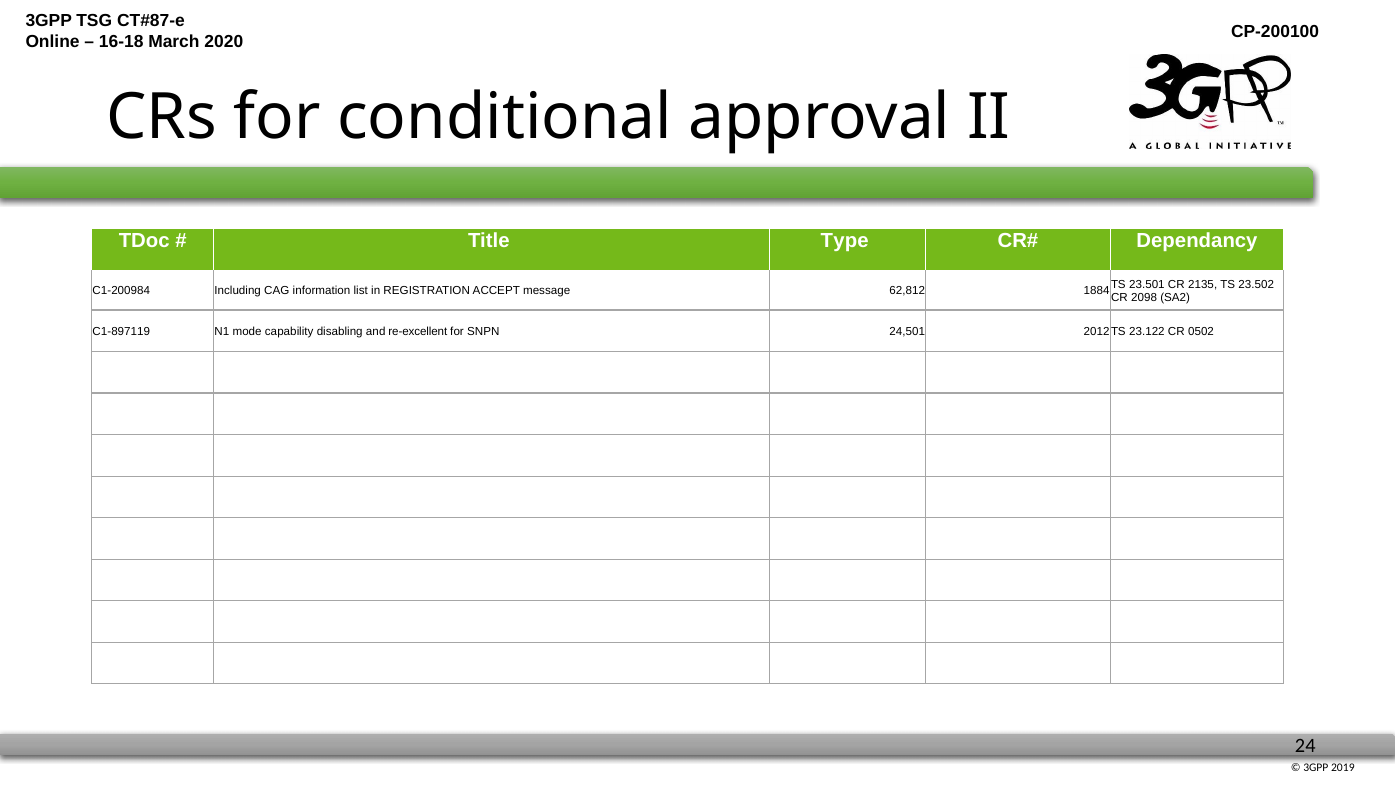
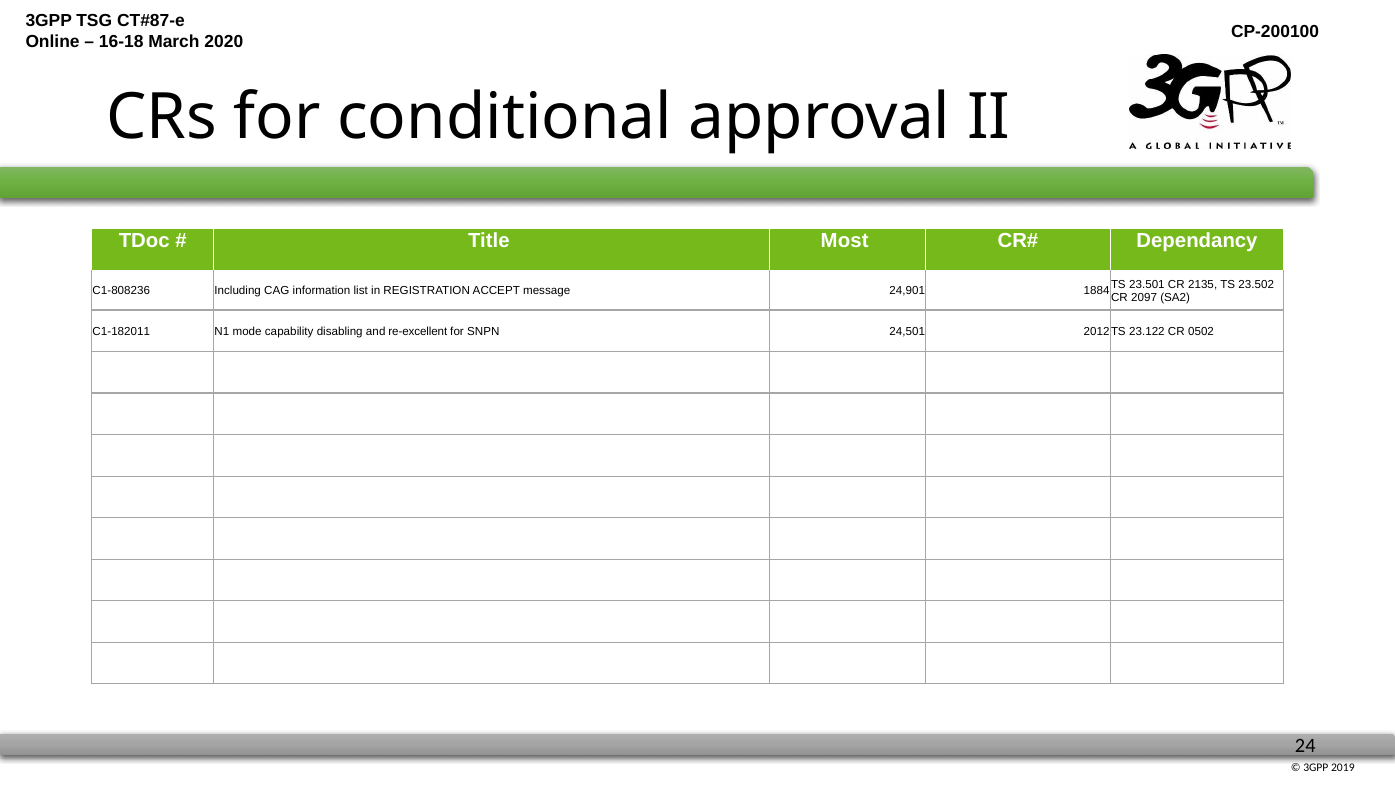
Type: Type -> Most (845, 241)
C1-200984: C1-200984 -> C1-808236 (121, 291)
62,812: 62,812 -> 24,901 (907, 291)
2098: 2098 -> 2097 (1144, 297)
C1-897119: C1-897119 -> C1-182011 (121, 331)
